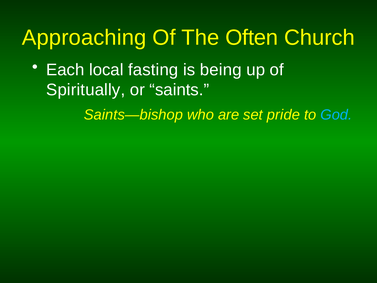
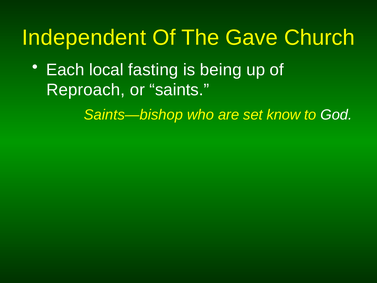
Approaching: Approaching -> Independent (84, 38)
Often: Often -> Gave (252, 38)
Spiritually: Spiritually -> Reproach (86, 90)
pride: pride -> know (284, 115)
God colour: light blue -> white (336, 115)
